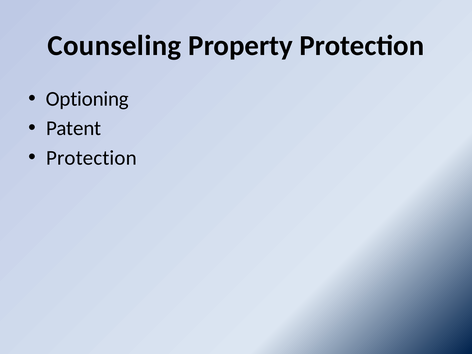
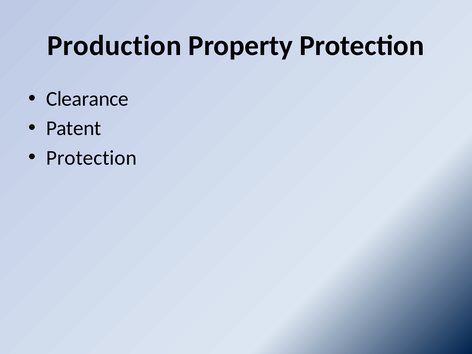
Counseling: Counseling -> Production (114, 46)
Optioning: Optioning -> Clearance (87, 99)
